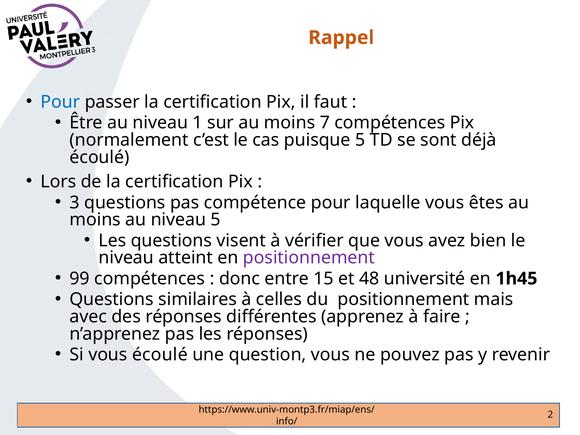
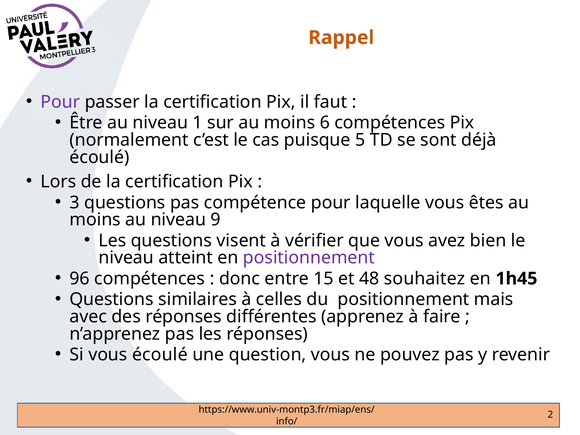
Pour colour: blue -> purple (60, 102)
7: 7 -> 6 (325, 123)
niveau 5: 5 -> 9 (216, 220)
99: 99 -> 96 (80, 279)
université: université -> souhaitez (425, 279)
